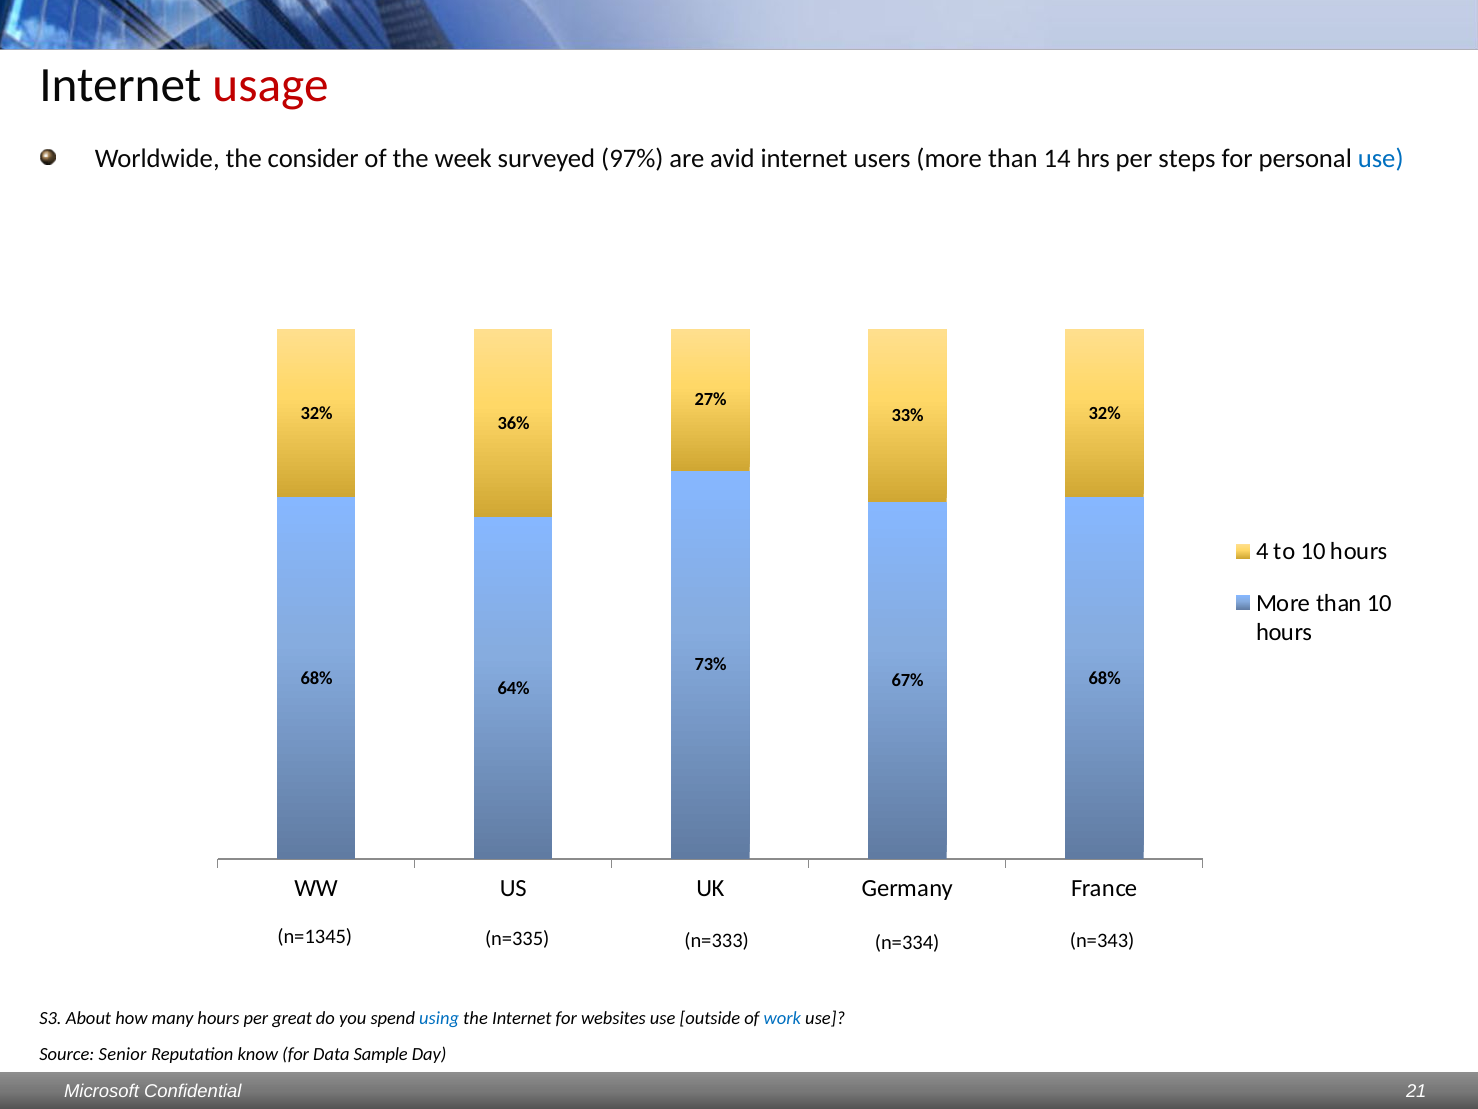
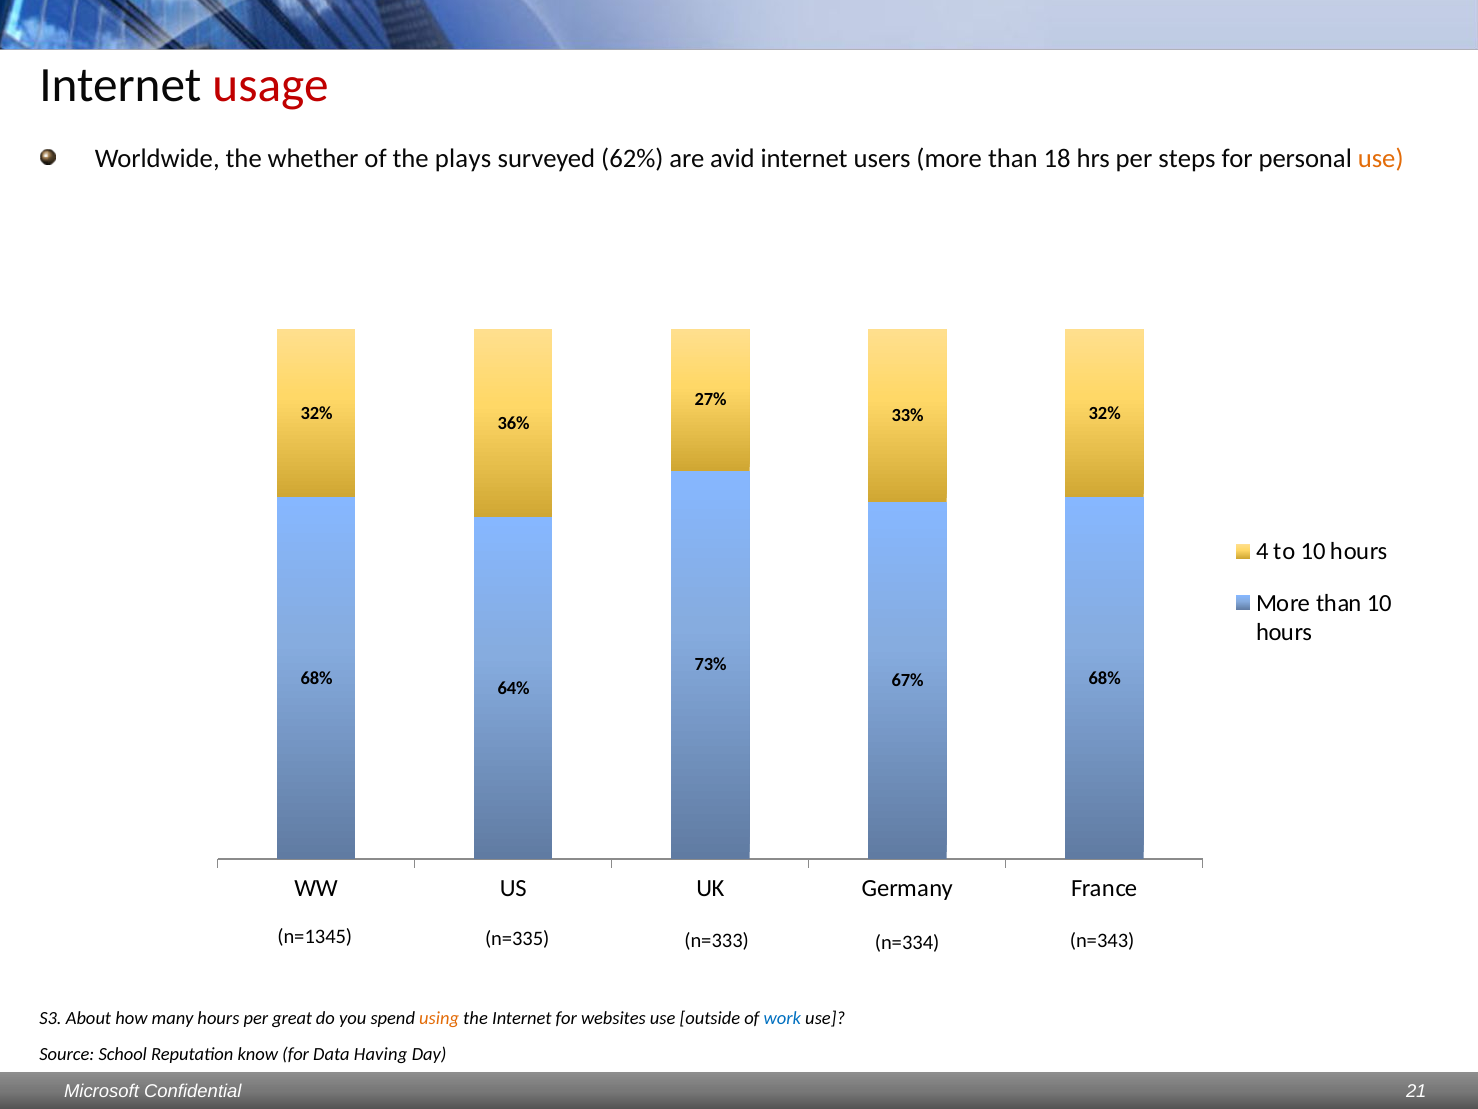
consider: consider -> whether (313, 159)
week: week -> plays (463, 159)
97%: 97% -> 62% (632, 159)
14: 14 -> 18 (1057, 159)
use colour: blue -> orange (1381, 159)
using colour: blue -> orange (439, 1017)
Senior: Senior -> School (123, 1054)
Sample: Sample -> Having (381, 1054)
